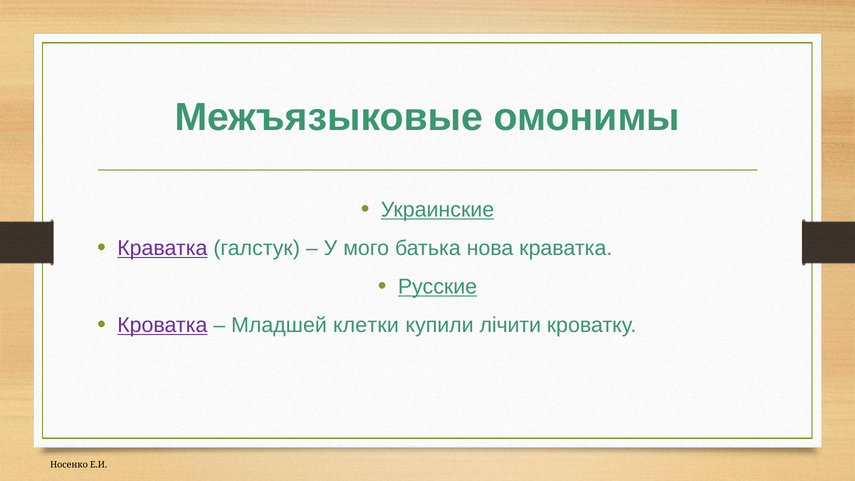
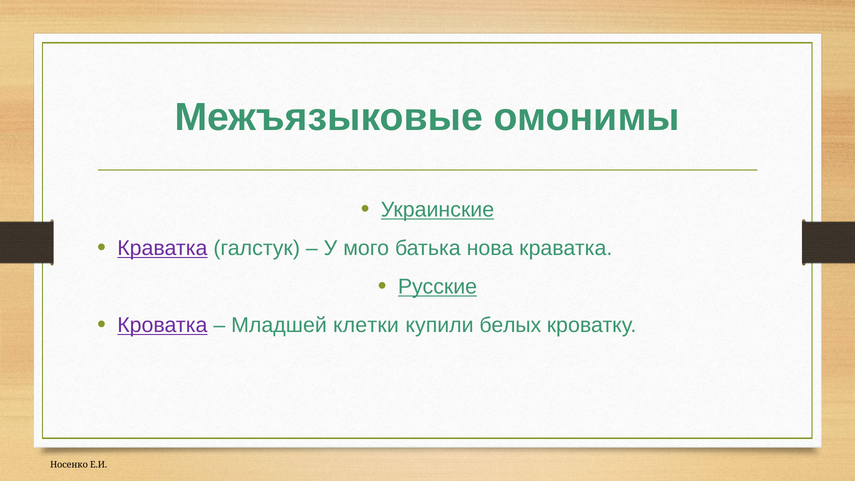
лічити: лічити -> белых (510, 325)
